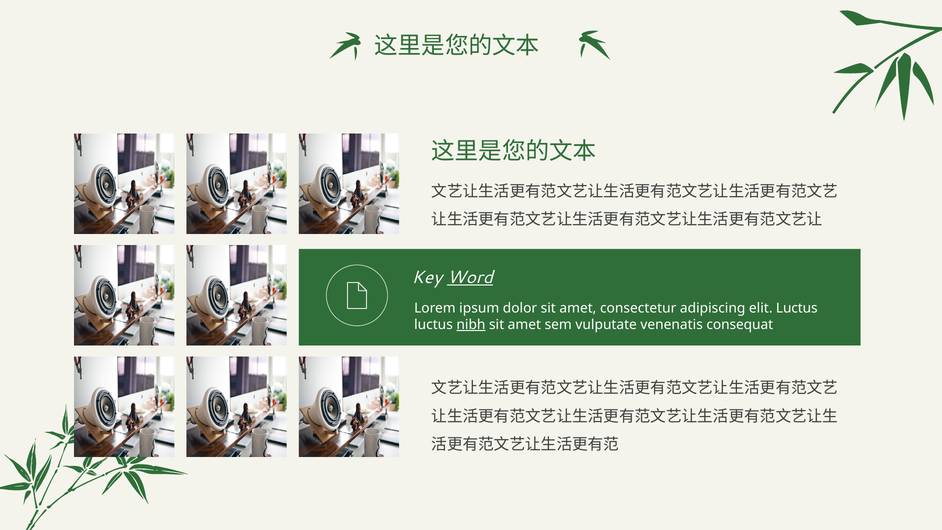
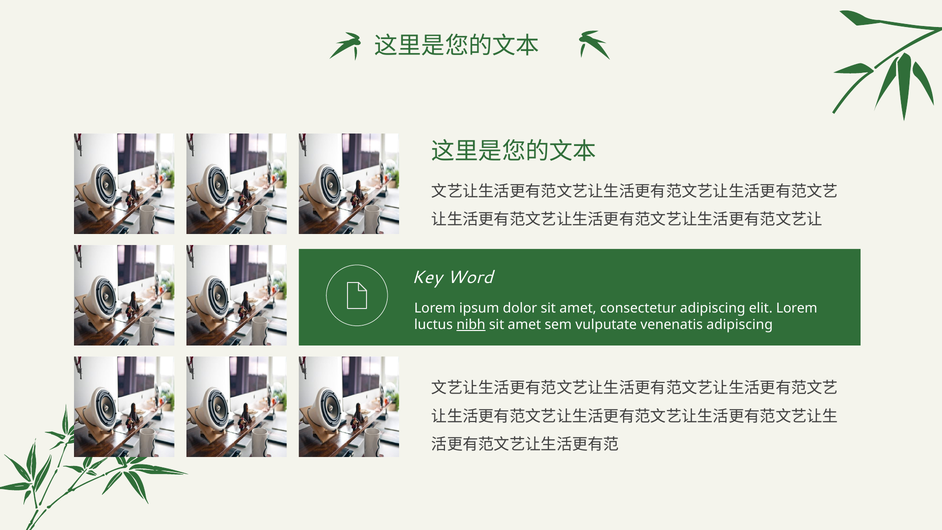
Word underline: present -> none (470, 277)
elit Luctus: Luctus -> Lorem (797, 308)
venenatis consequat: consequat -> adipiscing (740, 324)
